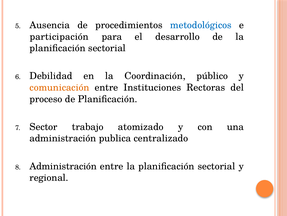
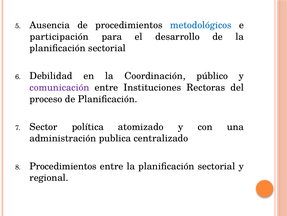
comunicación colour: orange -> purple (59, 87)
trabajo: trabajo -> política (88, 126)
Administración: Administración -> Procedimientos (63, 166)
